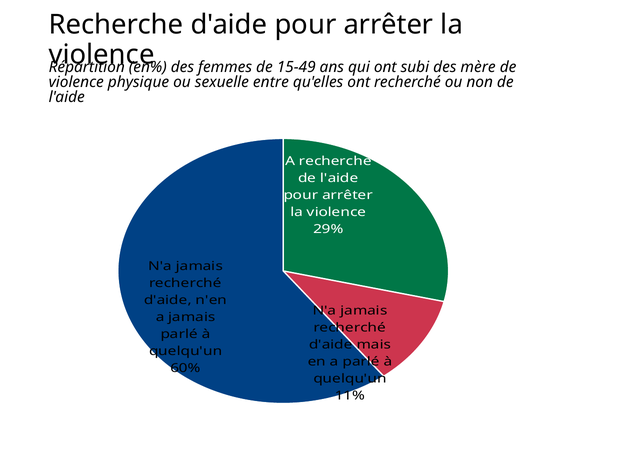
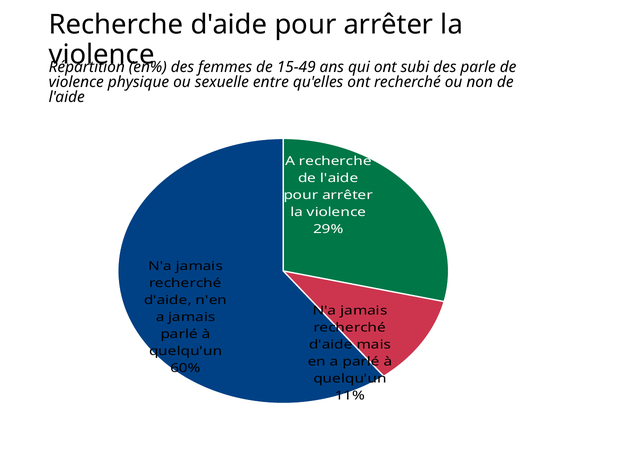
mère: mère -> parle (478, 67)
